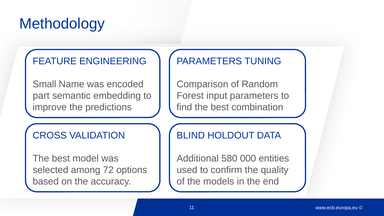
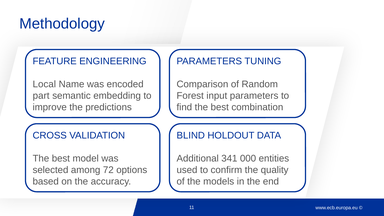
Small: Small -> Local (44, 84)
580: 580 -> 341 (229, 158)
